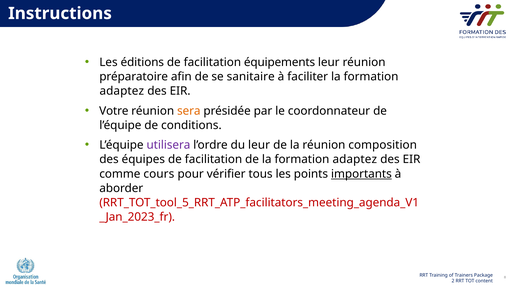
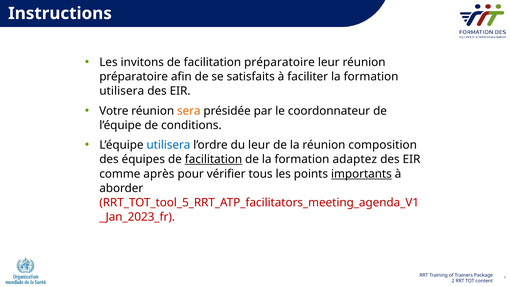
éditions: éditions -> invitons (142, 62)
facilitation équipements: équipements -> préparatoire (279, 62)
sanitaire: sanitaire -> satisfaits (251, 77)
adaptez: adaptez -> utilisera (122, 91)
utilisera colour: purple -> blue (168, 145)
facilitation underline: none -> present (213, 159)
cours: cours -> après (159, 174)
